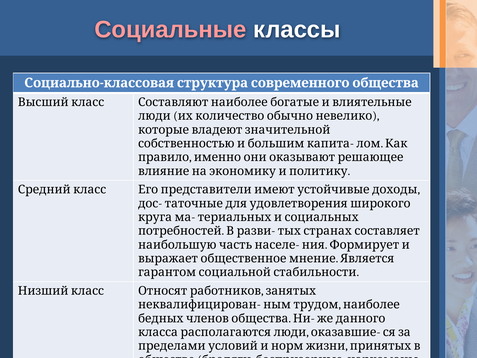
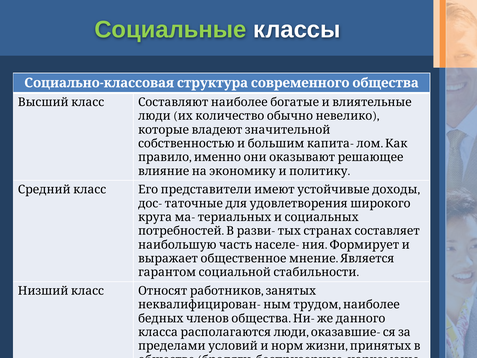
Социальные colour: pink -> light green (170, 29)
